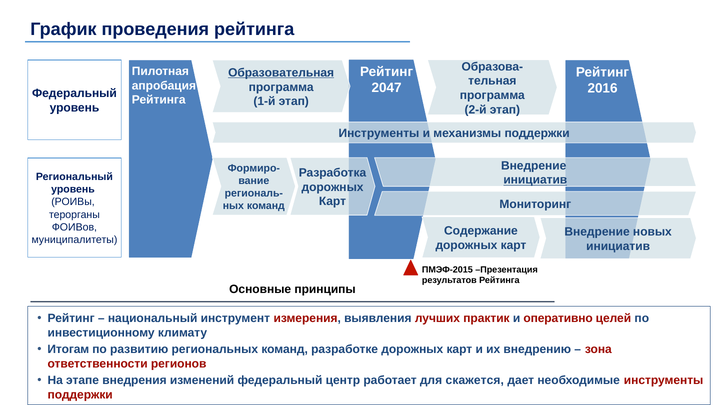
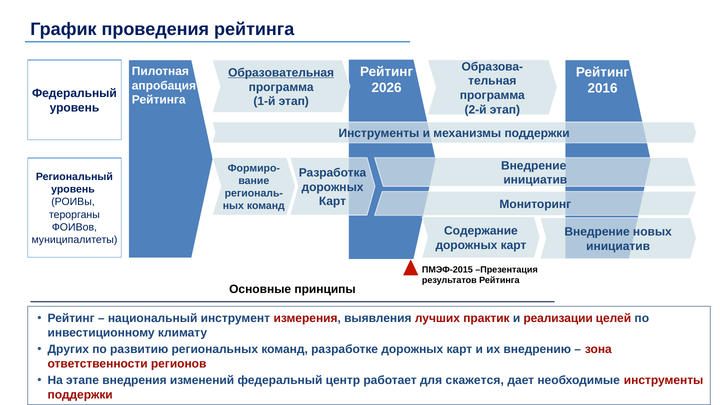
2047: 2047 -> 2026 (387, 88)
инициатив underline: present -> none (535, 180)
оперативно: оперативно -> реализации (558, 318)
Итогам: Итогам -> Других (68, 349)
